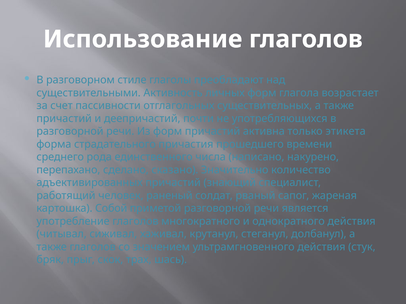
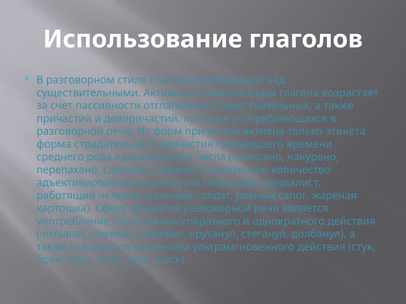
Собой: Собой -> Сферу (111, 209)
